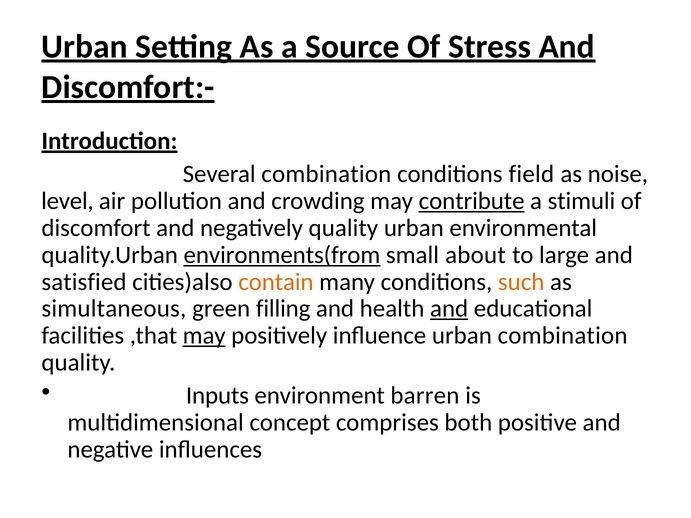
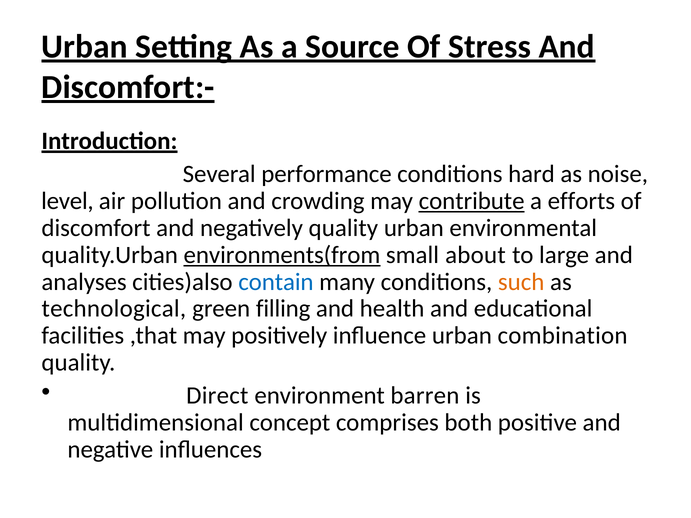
Several combination: combination -> performance (326, 174)
field: field -> hard (532, 174)
stimuli: stimuli -> efforts (581, 201)
satisfied: satisfied -> analyses (84, 282)
contain colour: orange -> blue (276, 282)
simultaneous: simultaneous -> technological (114, 309)
and underline: present -> none (449, 309)
may underline: present -> none (204, 336)
Inputs: Inputs -> Direct (217, 396)
